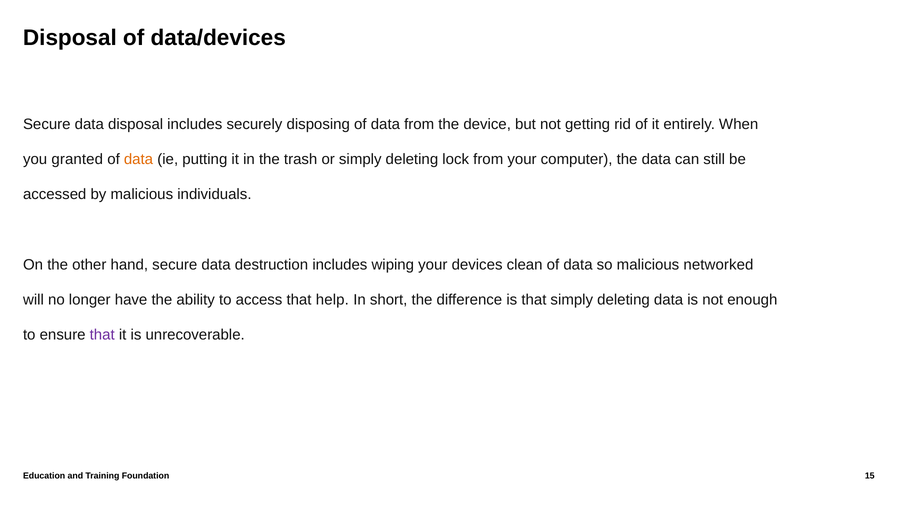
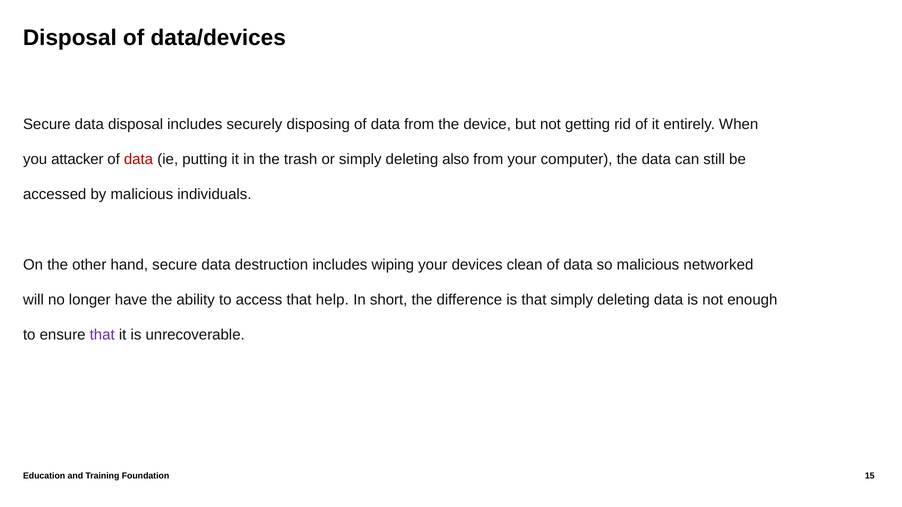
granted: granted -> attacker (77, 159)
data colour: orange -> red (138, 159)
lock: lock -> also (456, 159)
